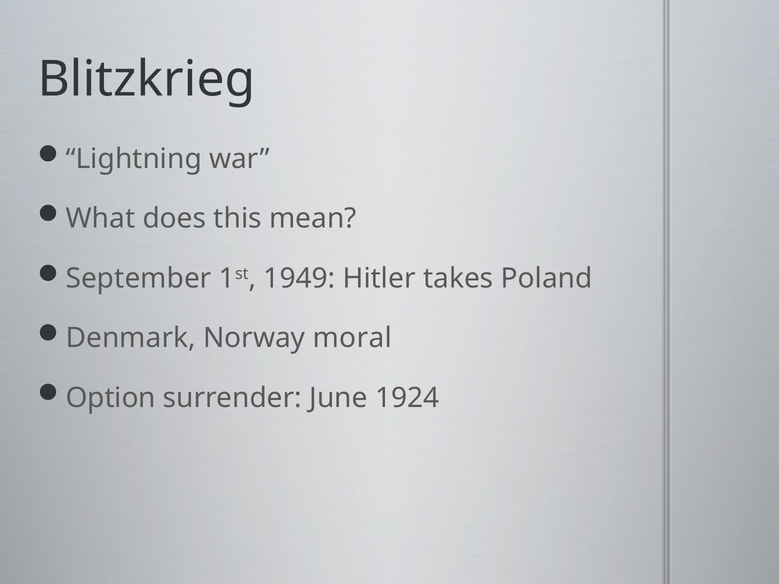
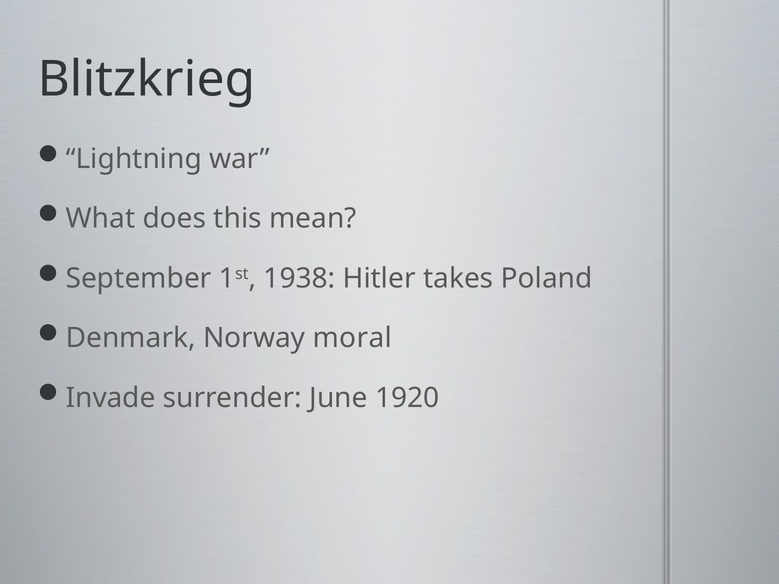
1949: 1949 -> 1938 (299, 278)
Option: Option -> Invade (111, 398)
1924: 1924 -> 1920 (407, 398)
